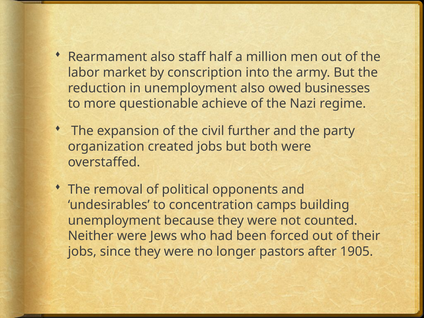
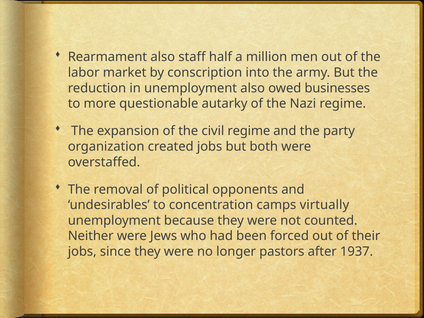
achieve: achieve -> autarky (225, 104)
civil further: further -> regime (249, 131)
building: building -> virtually (324, 205)
1905: 1905 -> 1937 (357, 252)
